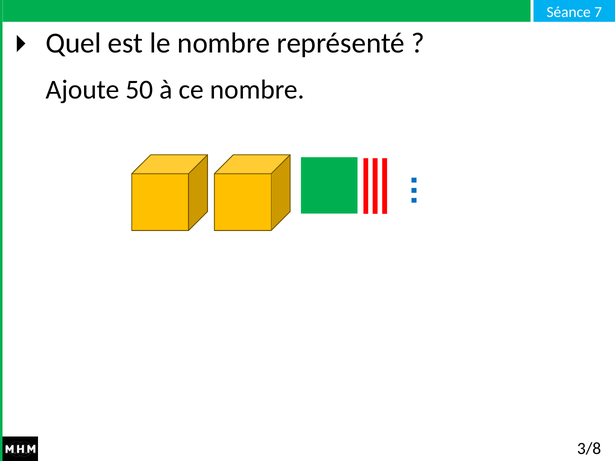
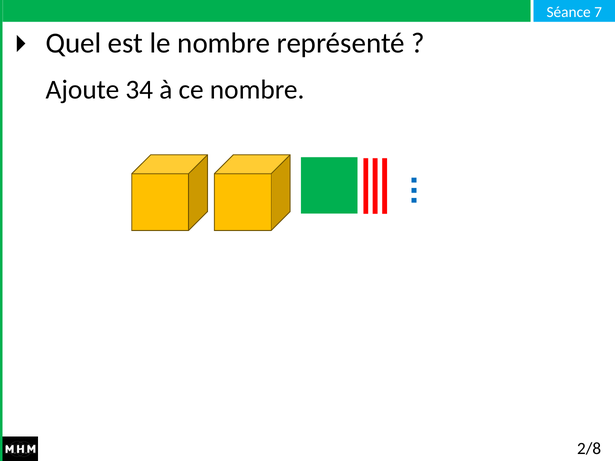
50: 50 -> 34 (139, 90)
3/8: 3/8 -> 2/8 (589, 449)
